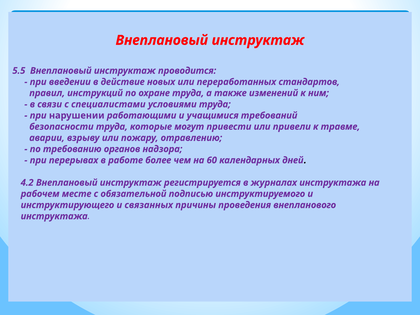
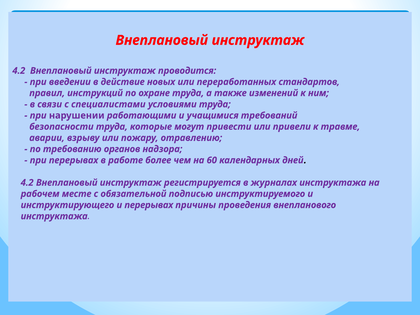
5.5: 5.5 -> 4.2 (19, 71)
и связанных: связанных -> перерывах (149, 205)
